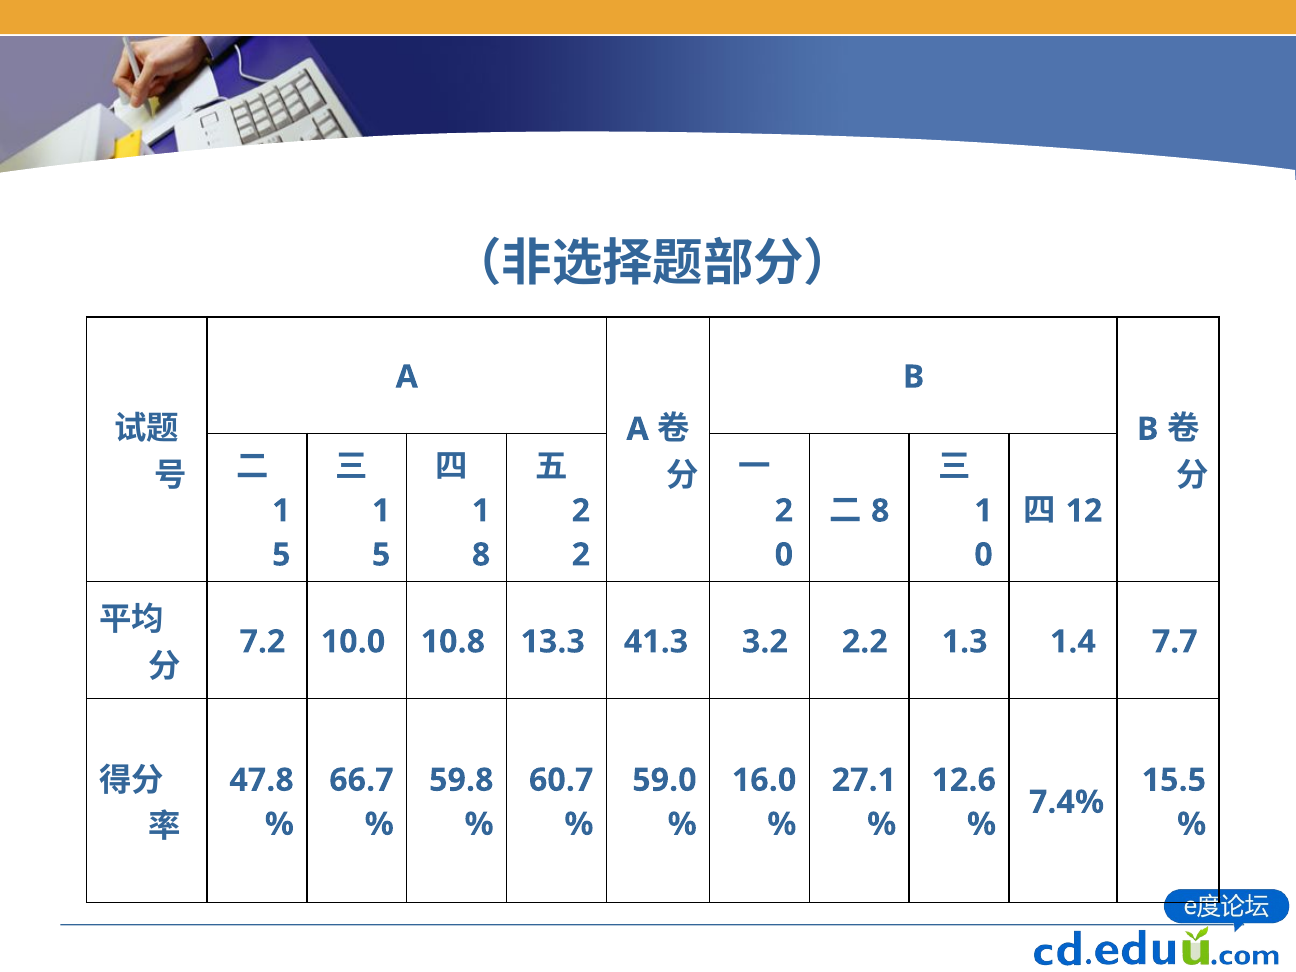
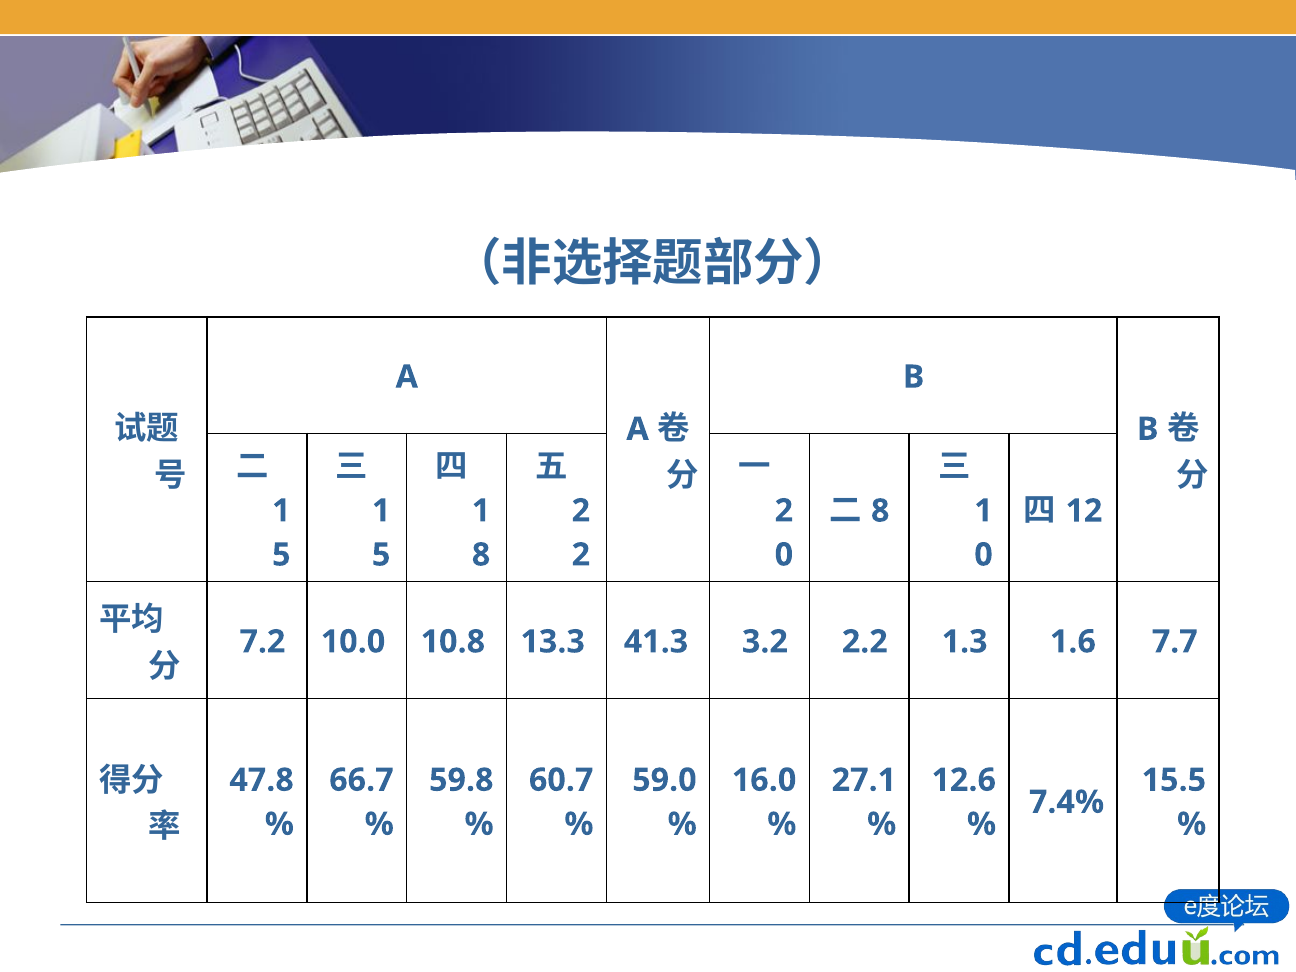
1.4: 1.4 -> 1.6 (1073, 642)
